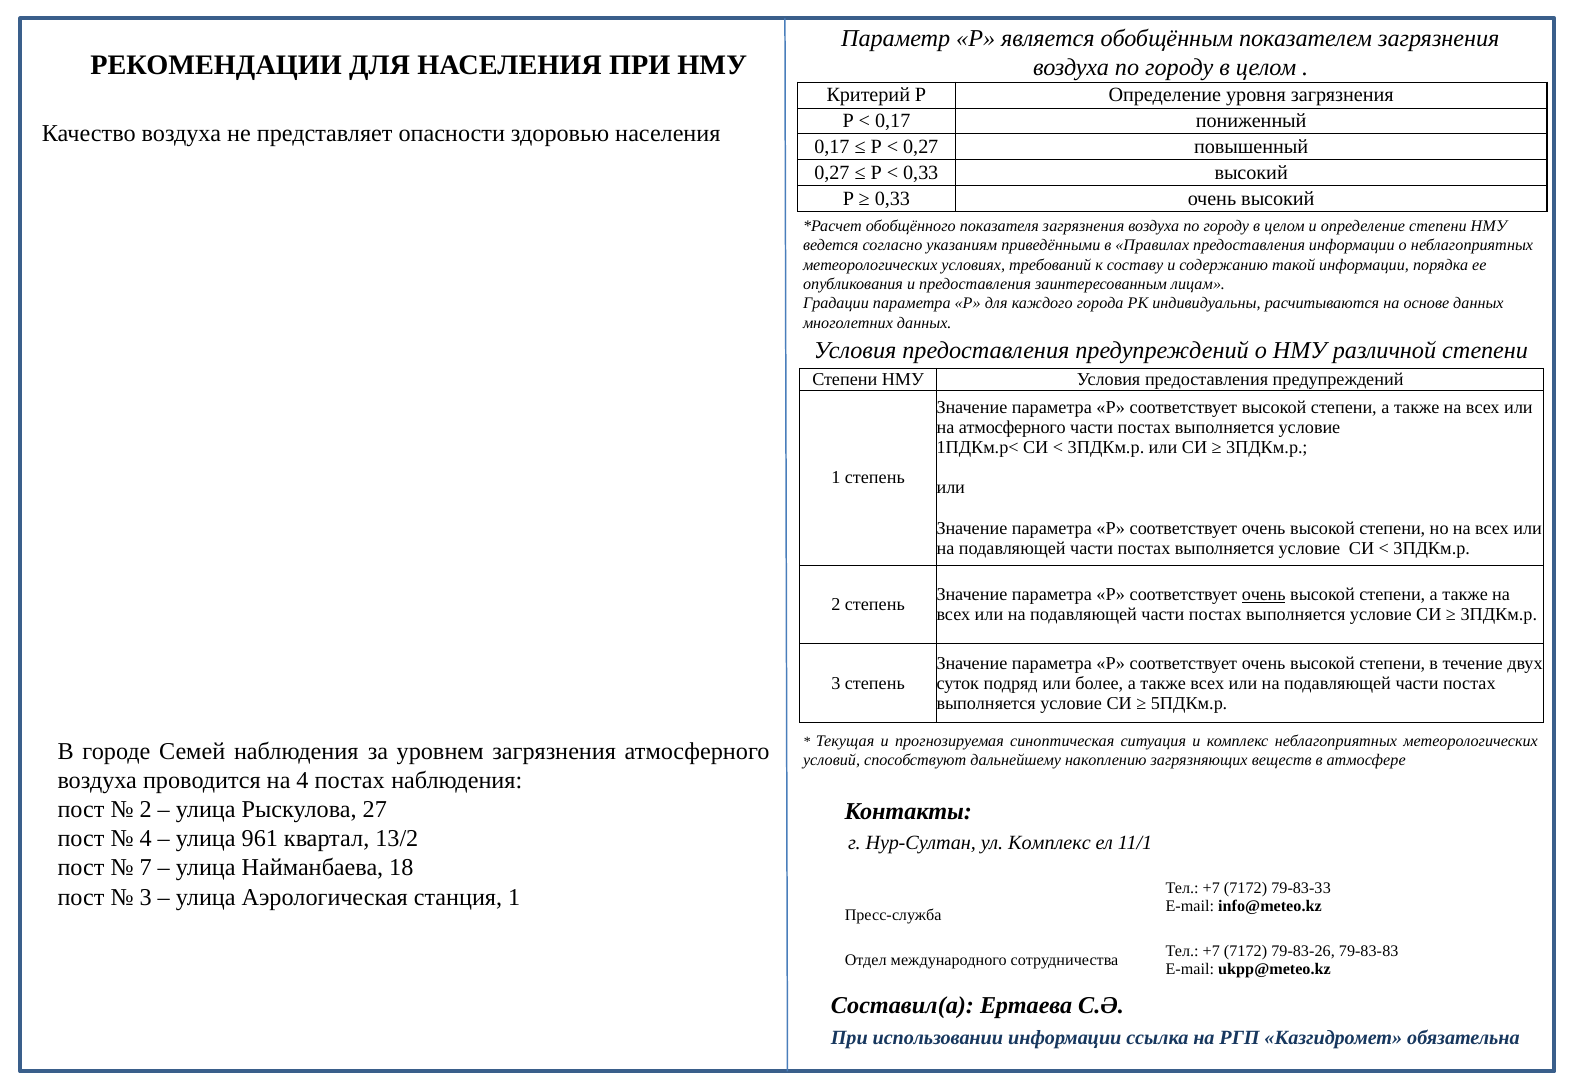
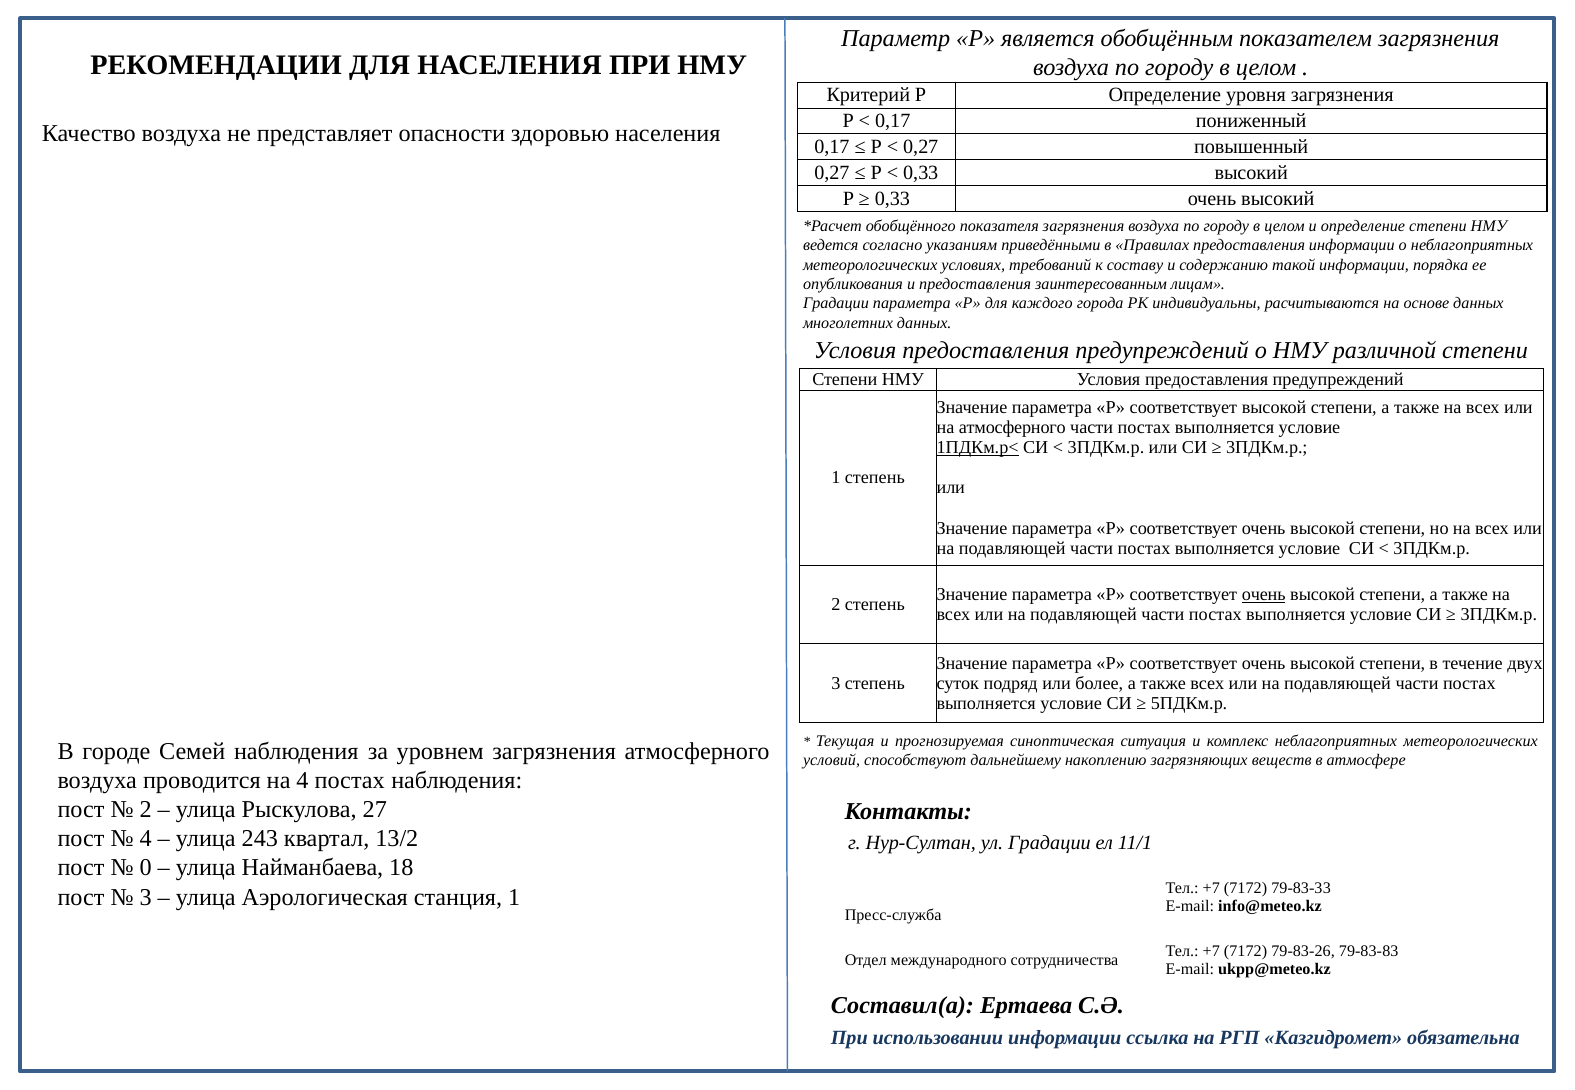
1ПДКм.р< underline: none -> present (978, 448)
961: 961 -> 243 (260, 839)
ул Комплекс: Комплекс -> Градации (1049, 843)
7: 7 -> 0 (146, 868)
